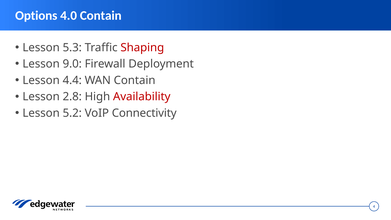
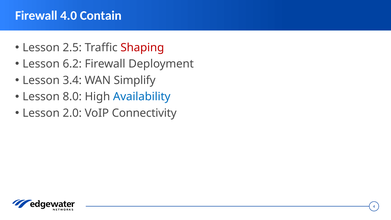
Options: Options -> Firewall (36, 16)
5.3: 5.3 -> 2.5 (72, 48)
9.0: 9.0 -> 6.2 (72, 64)
4.4: 4.4 -> 3.4 (72, 80)
WAN Contain: Contain -> Simplify (135, 80)
2.8: 2.8 -> 8.0 (72, 97)
Availability colour: red -> blue (142, 97)
5.2: 5.2 -> 2.0 (72, 113)
